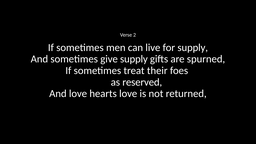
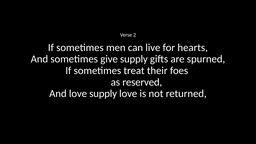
for supply: supply -> hearts (193, 48)
love hearts: hearts -> supply (103, 94)
